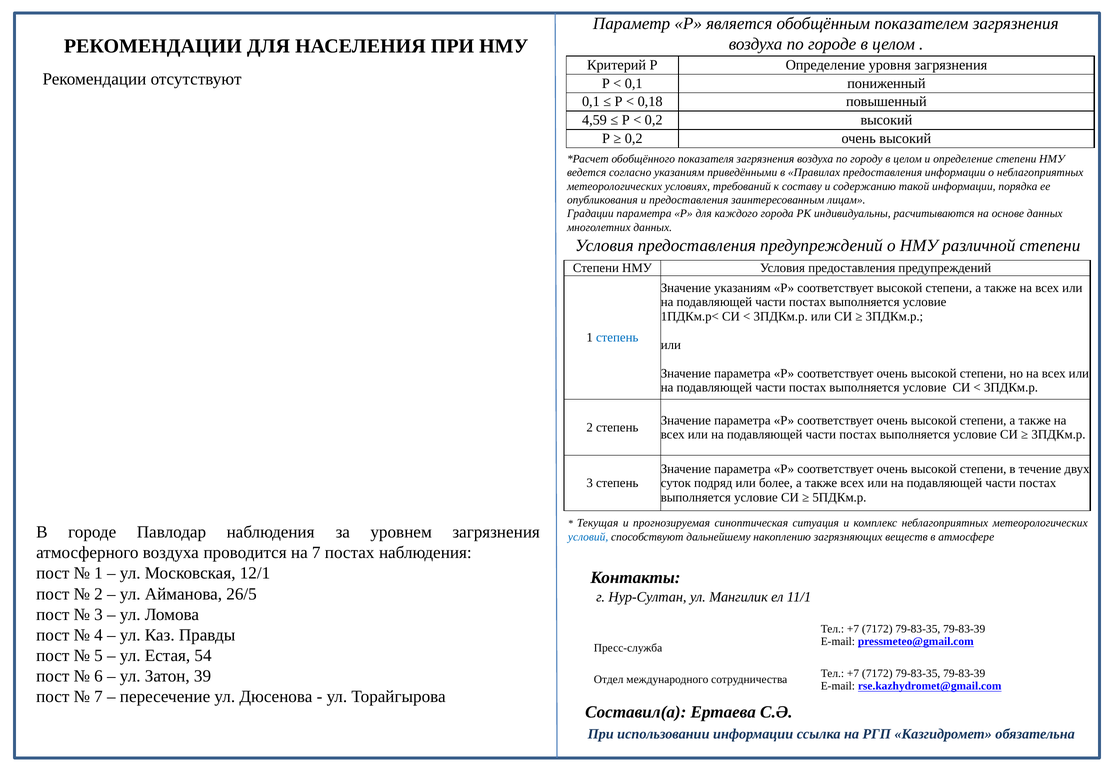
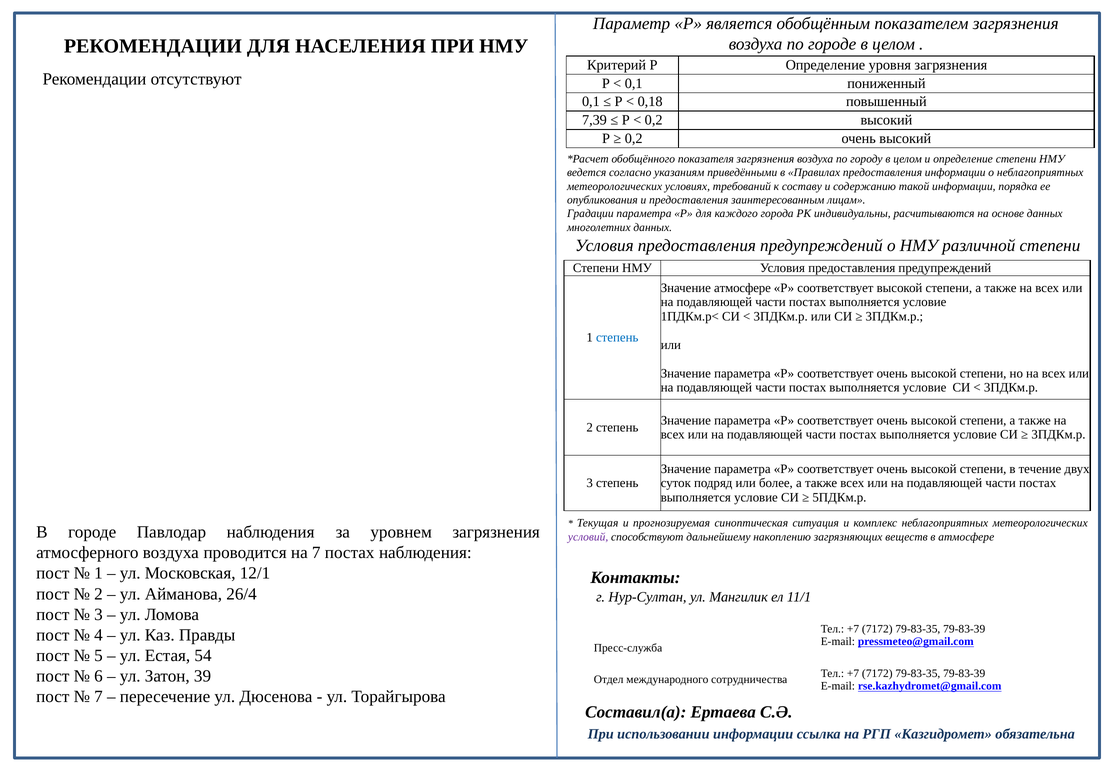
4,59: 4,59 -> 7,39 (594, 120)
Значение указаниям: указаниям -> атмосфере (742, 288)
условий colour: blue -> purple (588, 537)
26/5: 26/5 -> 26/4 (242, 594)
